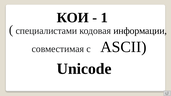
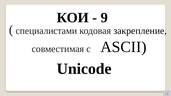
1: 1 -> 9 (104, 18)
информации: информации -> закрепление (140, 31)
